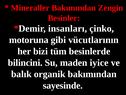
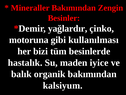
insanları: insanları -> yağlardır (68, 28)
vücutlarının: vücutlarının -> kullanılması (93, 40)
bilincini: bilincini -> hastalık (25, 62)
sayesinde: sayesinde -> kalsiyum (63, 85)
